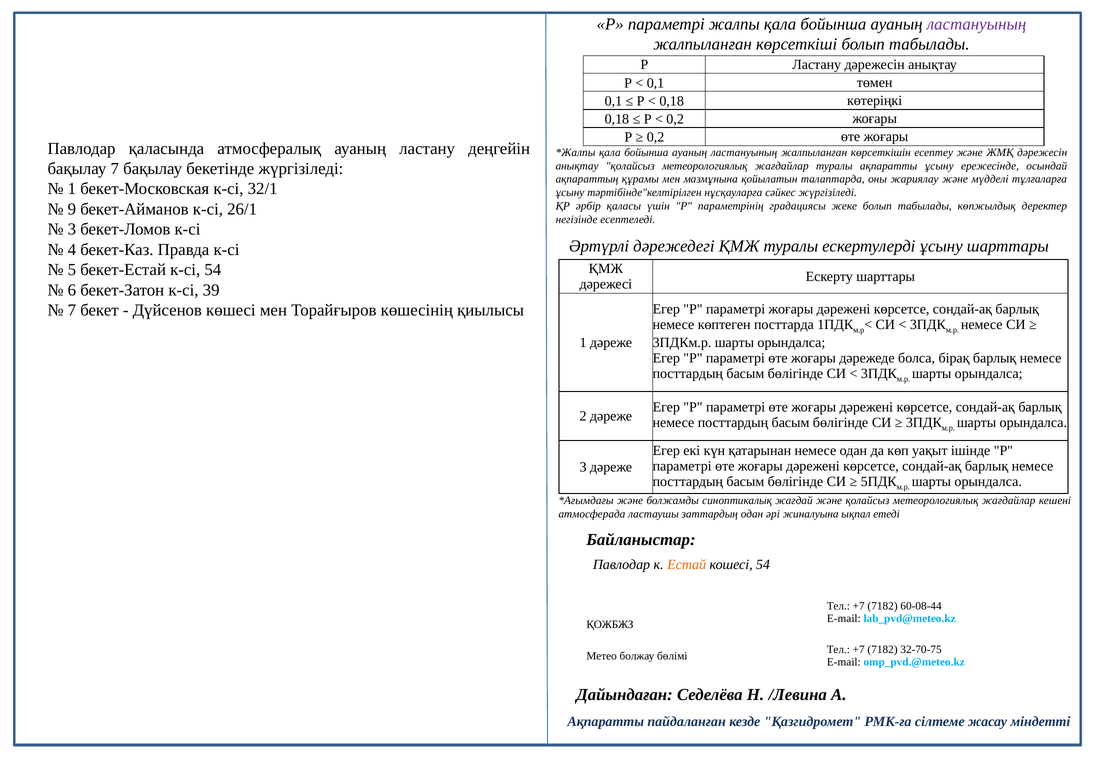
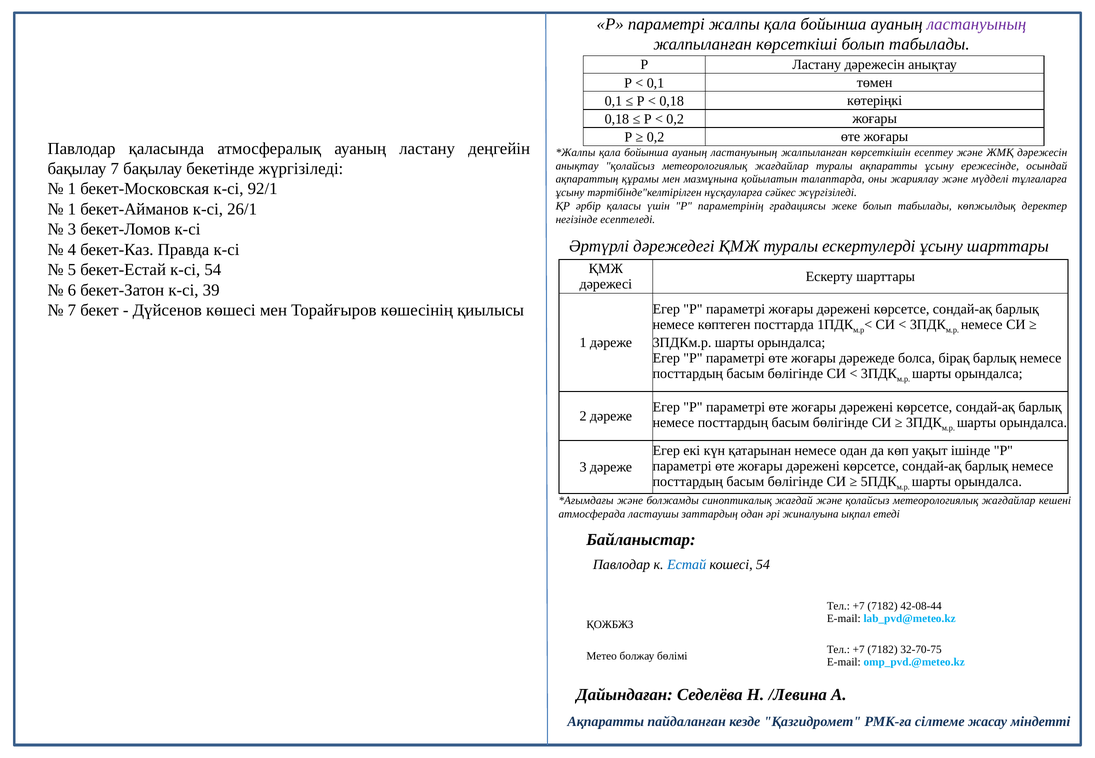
32/1: 32/1 -> 92/1 (263, 189)
9: 9 -> 1 (72, 209)
Естай colour: orange -> blue (687, 565)
60-08-44: 60-08-44 -> 42-08-44 (921, 606)
